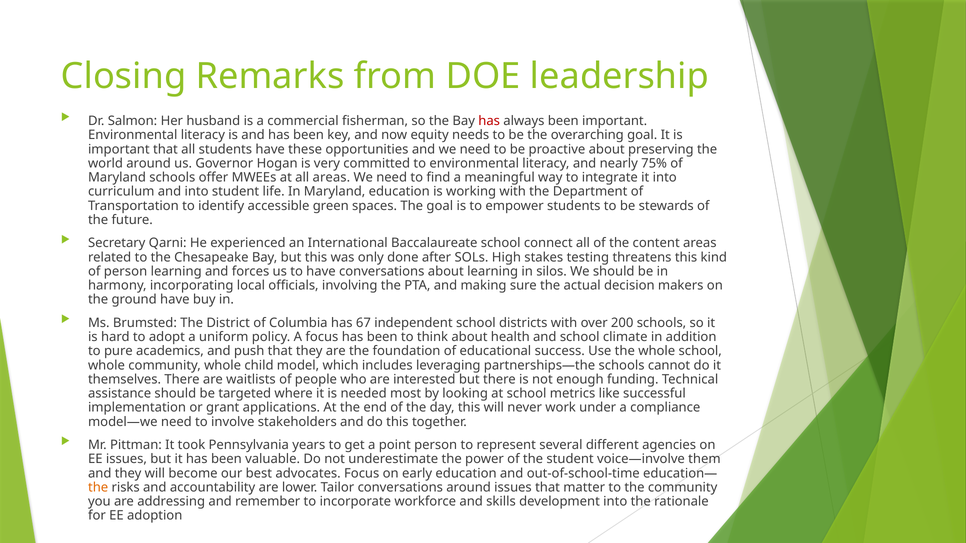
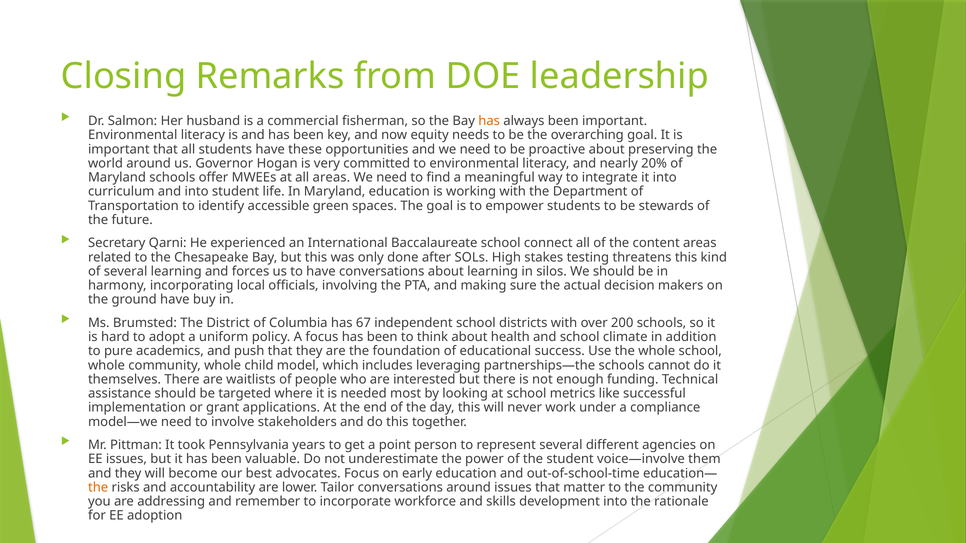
has colour: red -> orange (489, 121)
75%: 75% -> 20% (654, 164)
of person: person -> several (126, 272)
